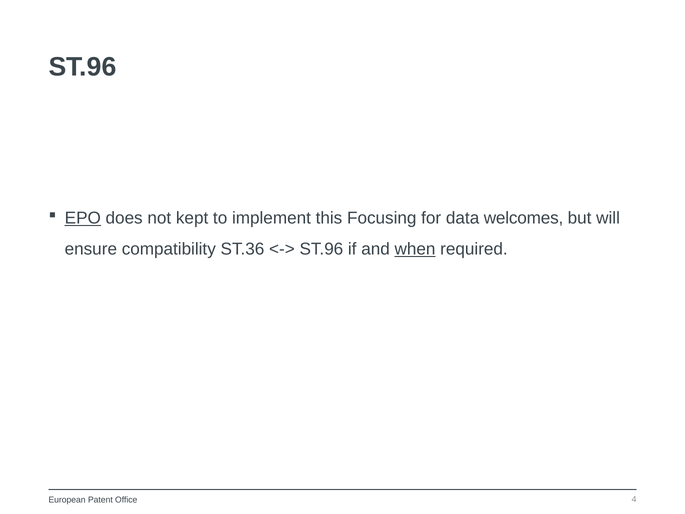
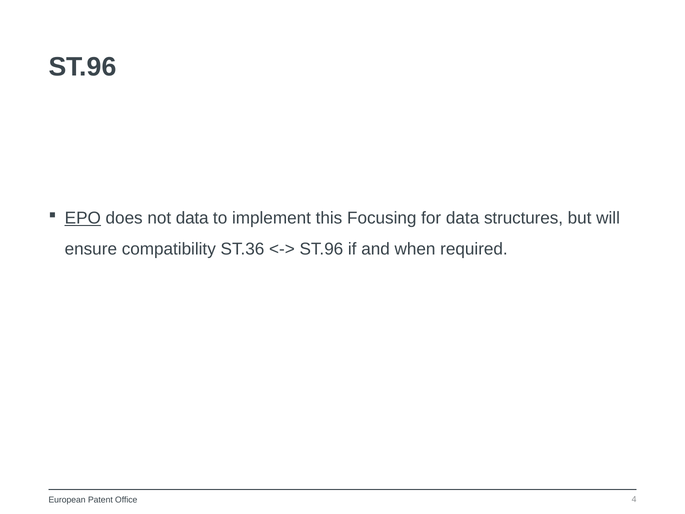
not kept: kept -> data (192, 218)
welcomes: welcomes -> structures (524, 218)
when underline: present -> none (415, 249)
